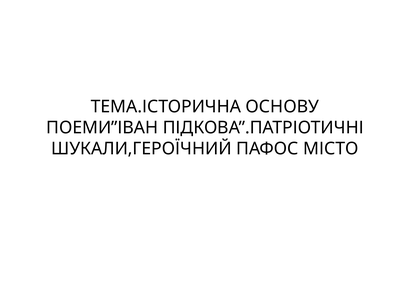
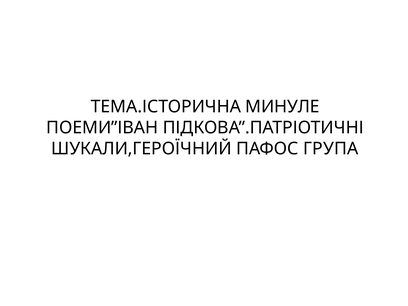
ОСНОВУ: ОСНОВУ -> МИНУЛЕ (282, 107)
МІСТО: МІСТО -> ГРУПА (331, 149)
